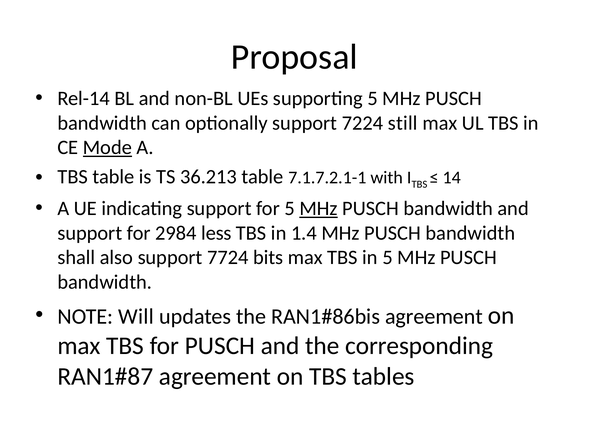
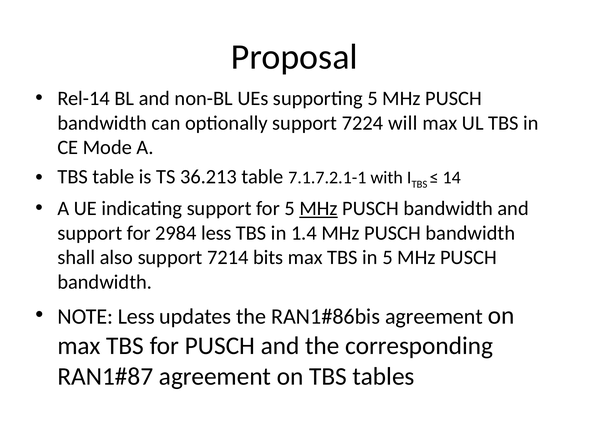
still: still -> will (403, 123)
Mode underline: present -> none (107, 147)
7724: 7724 -> 7214 (228, 257)
NOTE Will: Will -> Less (136, 316)
